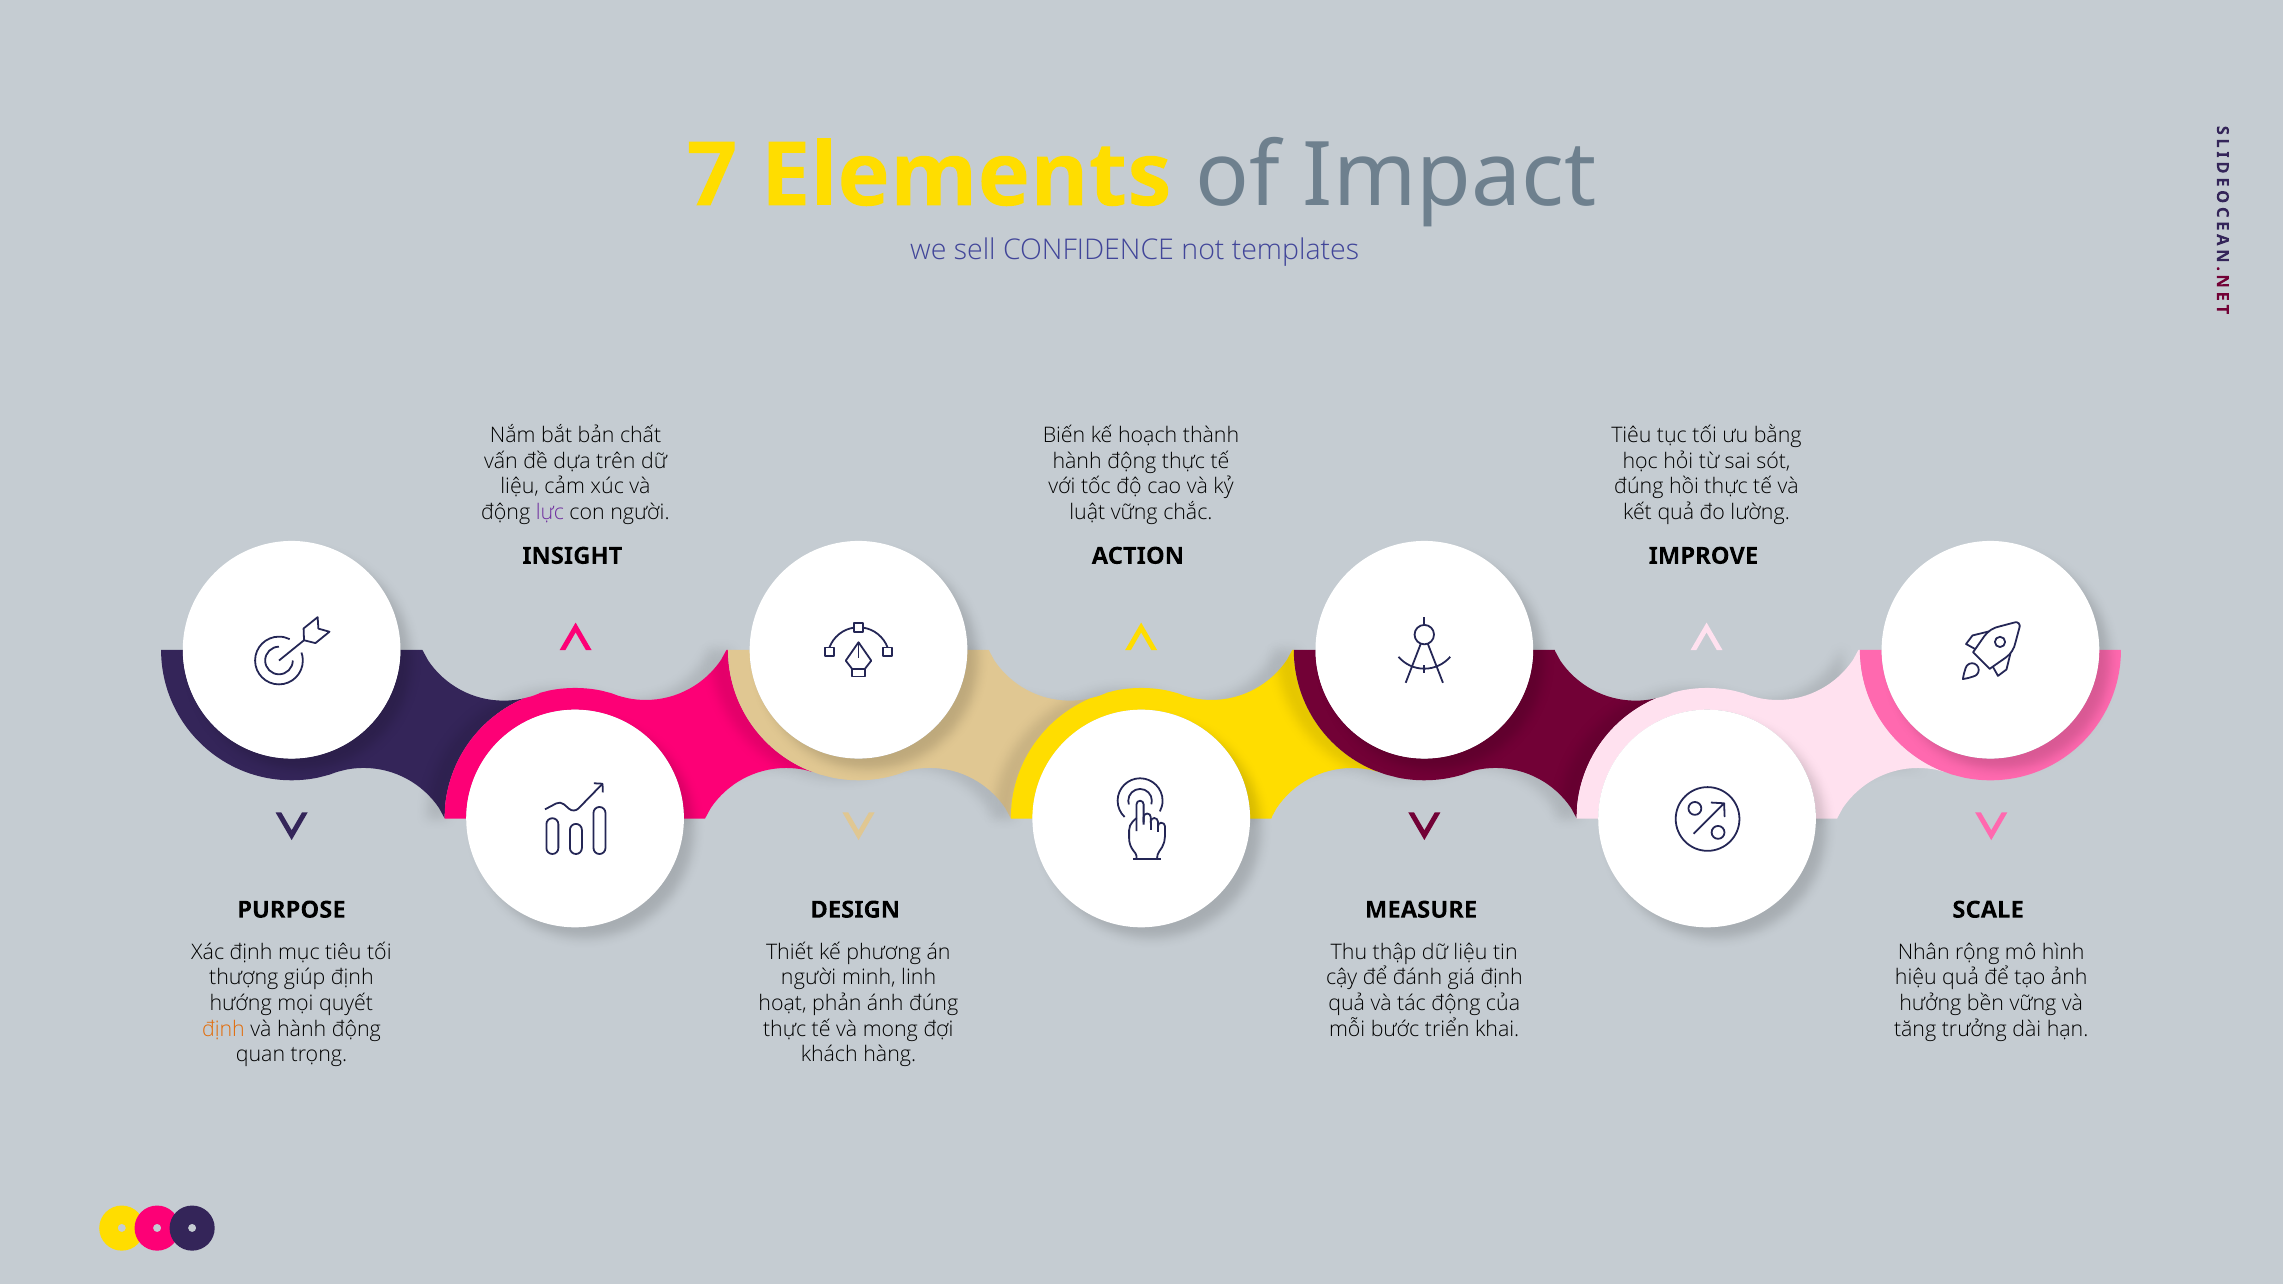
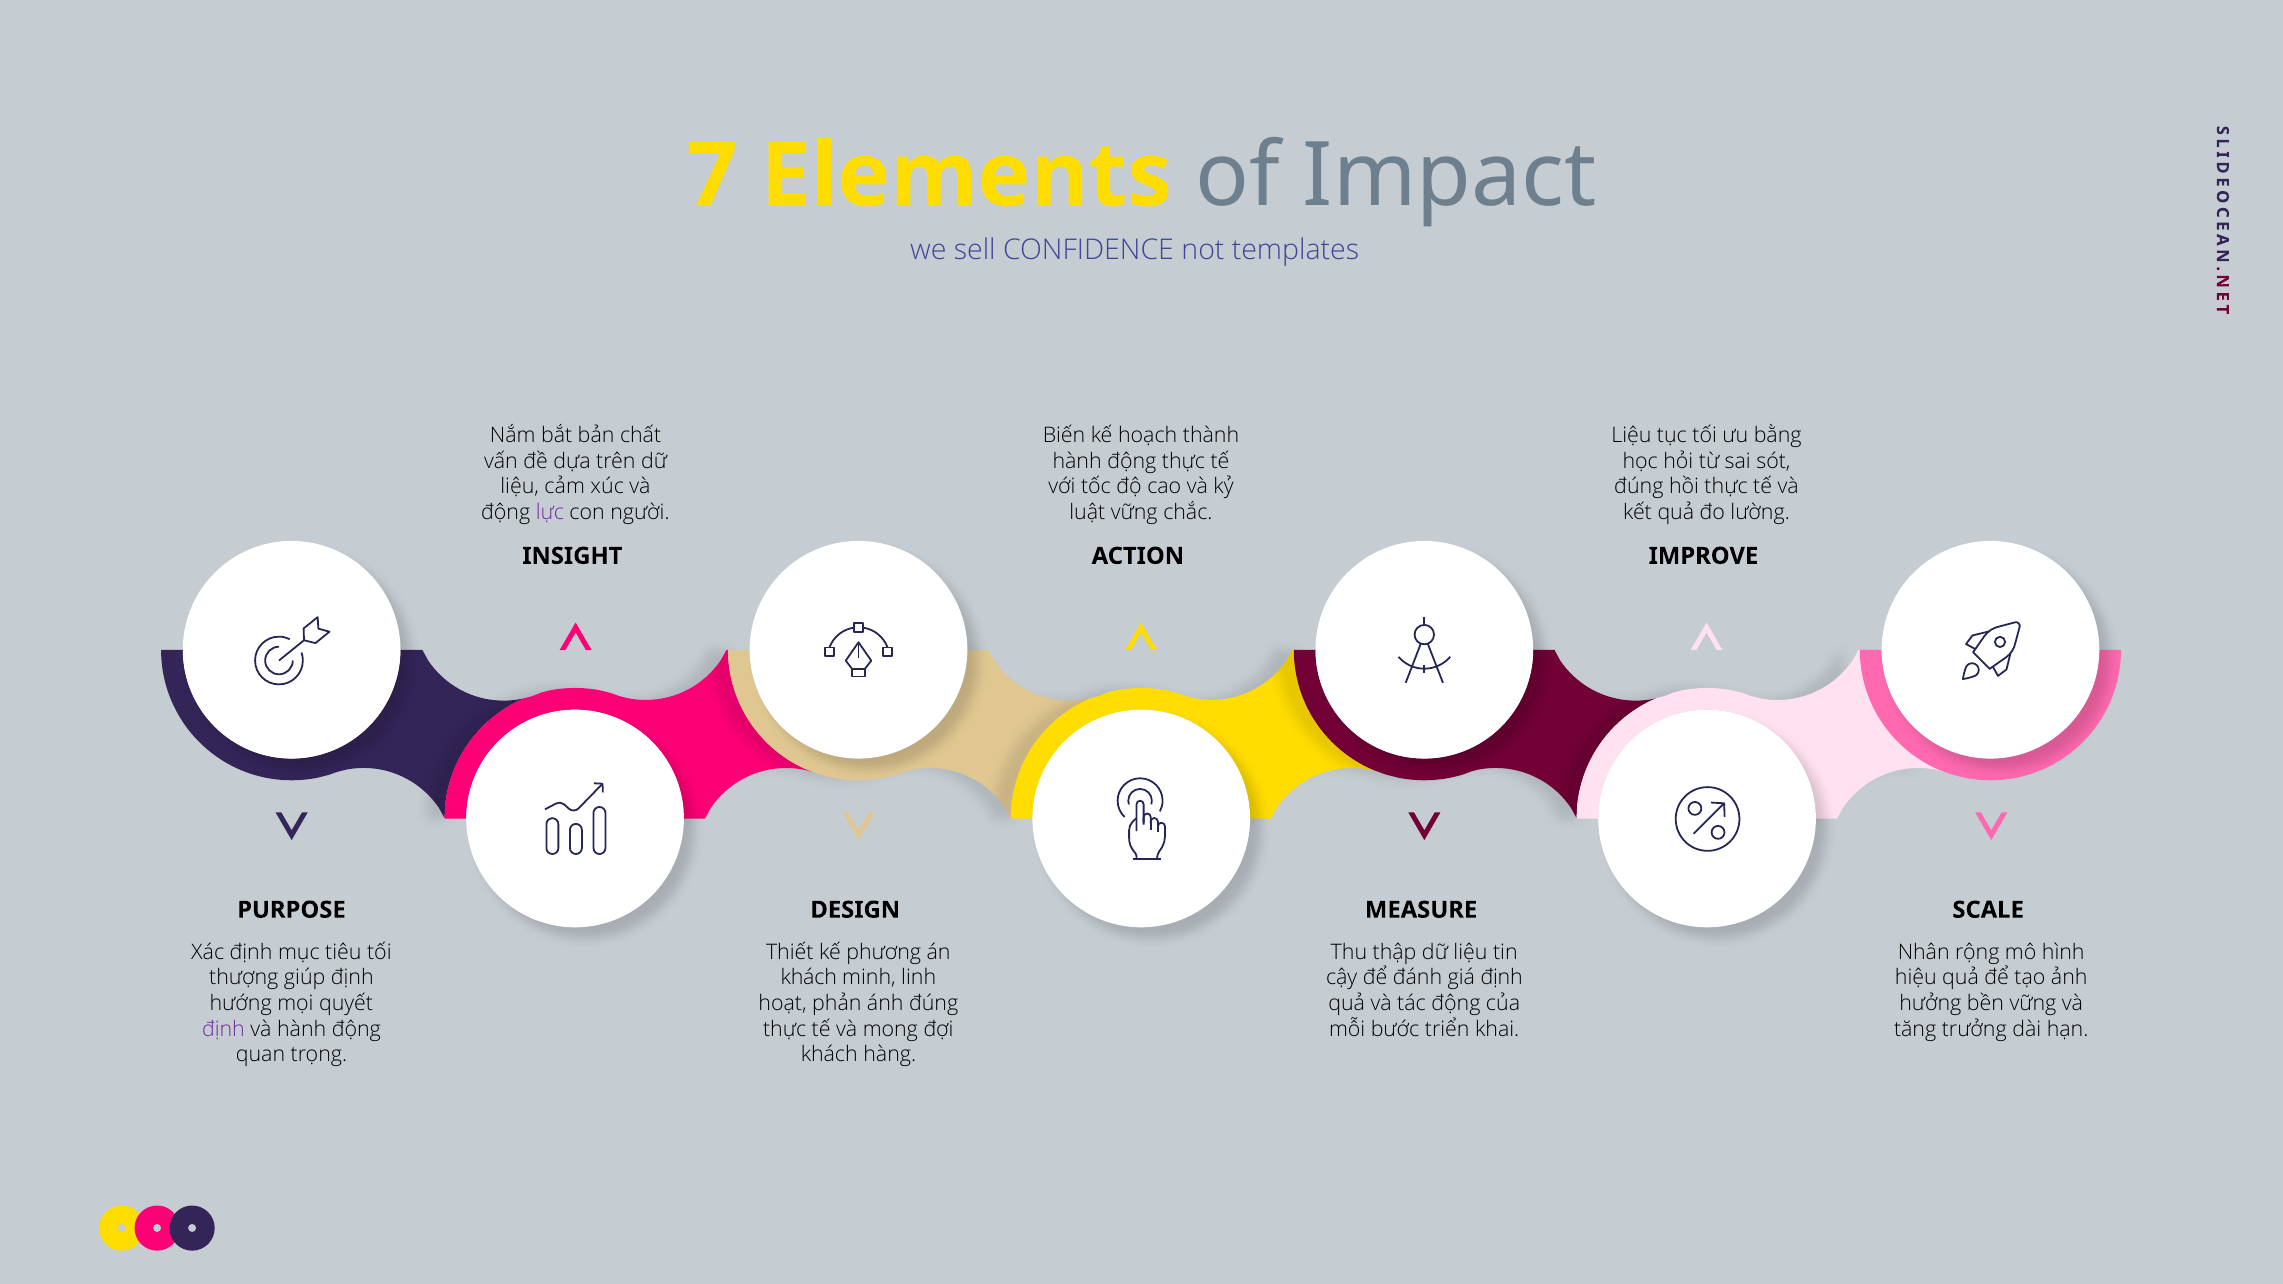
Tiêu: Tiêu -> Liệu (1631, 436)
người: người -> khách (809, 978)
định colour: orange -> purple (223, 1029)
